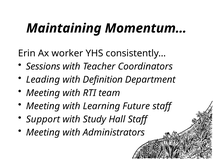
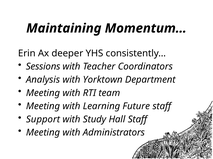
worker: worker -> deeper (67, 54)
Leading: Leading -> Analysis (43, 80)
Definition: Definition -> Yorktown (103, 80)
